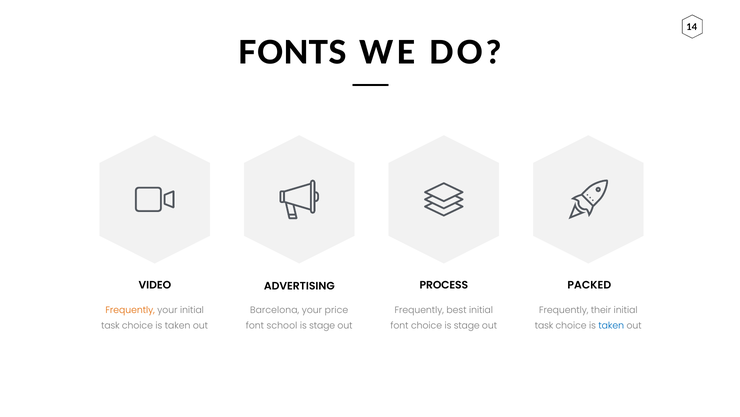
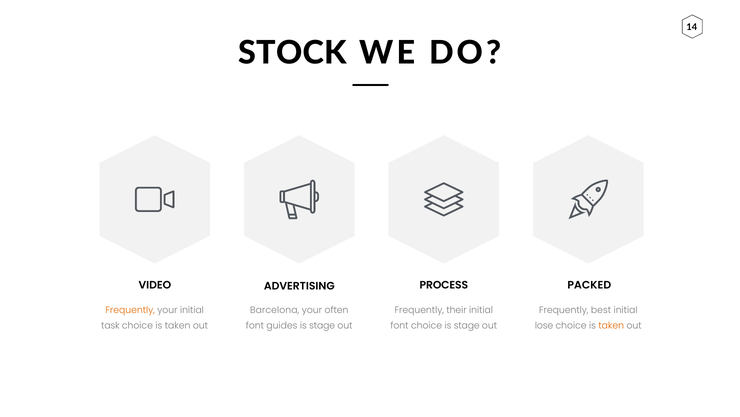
FONTS: FONTS -> STOCK (293, 53)
price: price -> often (336, 310)
best: best -> their (457, 310)
their: their -> best (601, 310)
school: school -> guides (282, 325)
task: task -> lose (544, 325)
taken colour: blue -> orange (611, 325)
